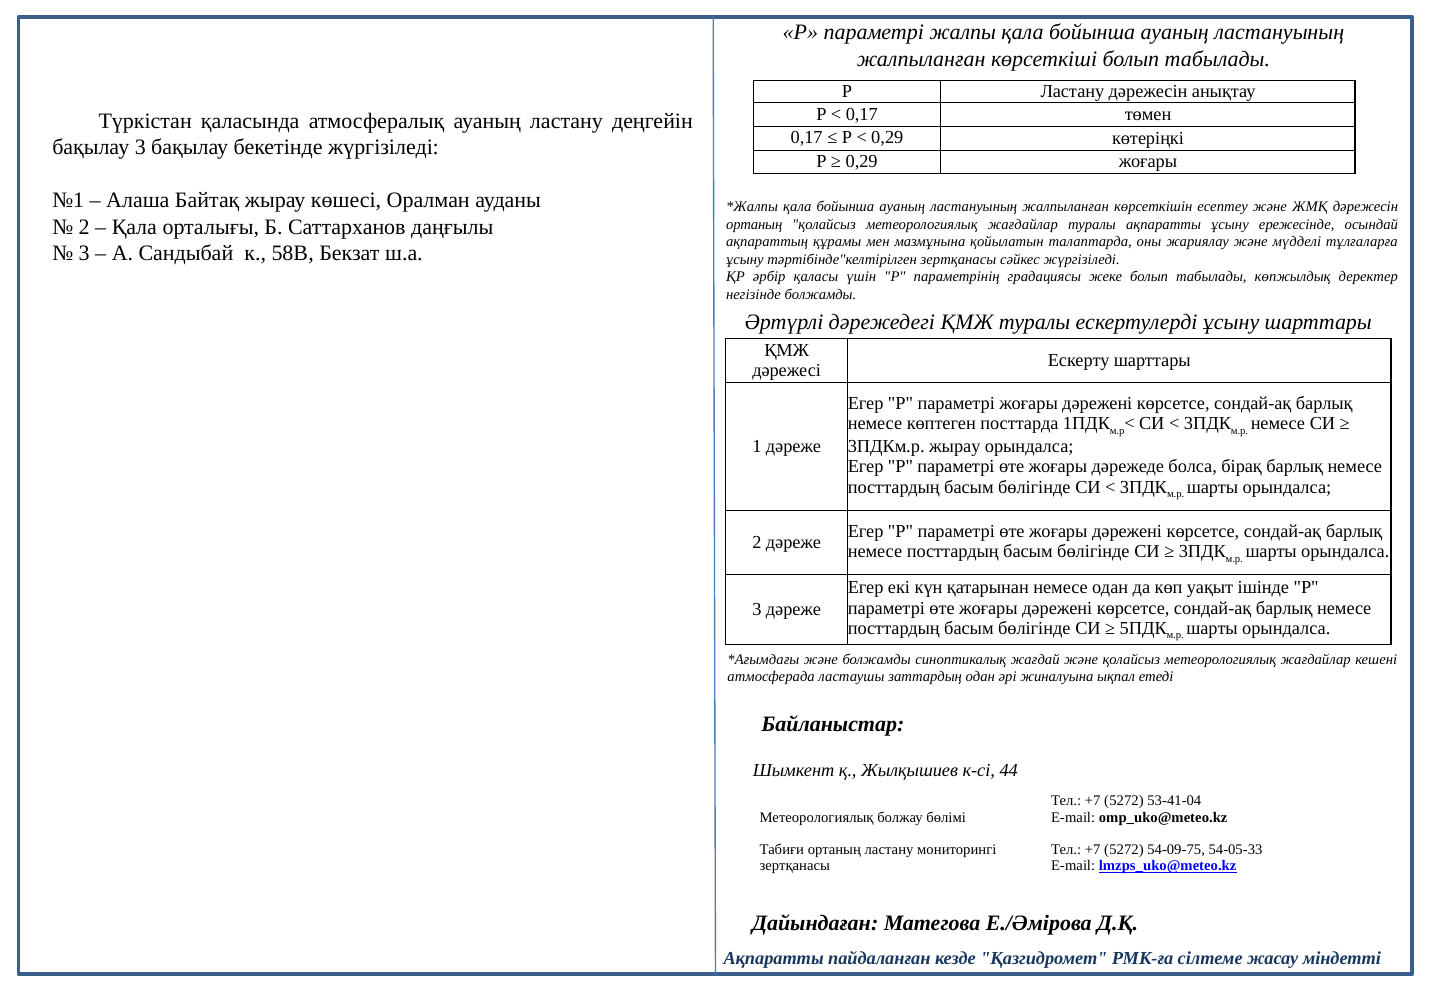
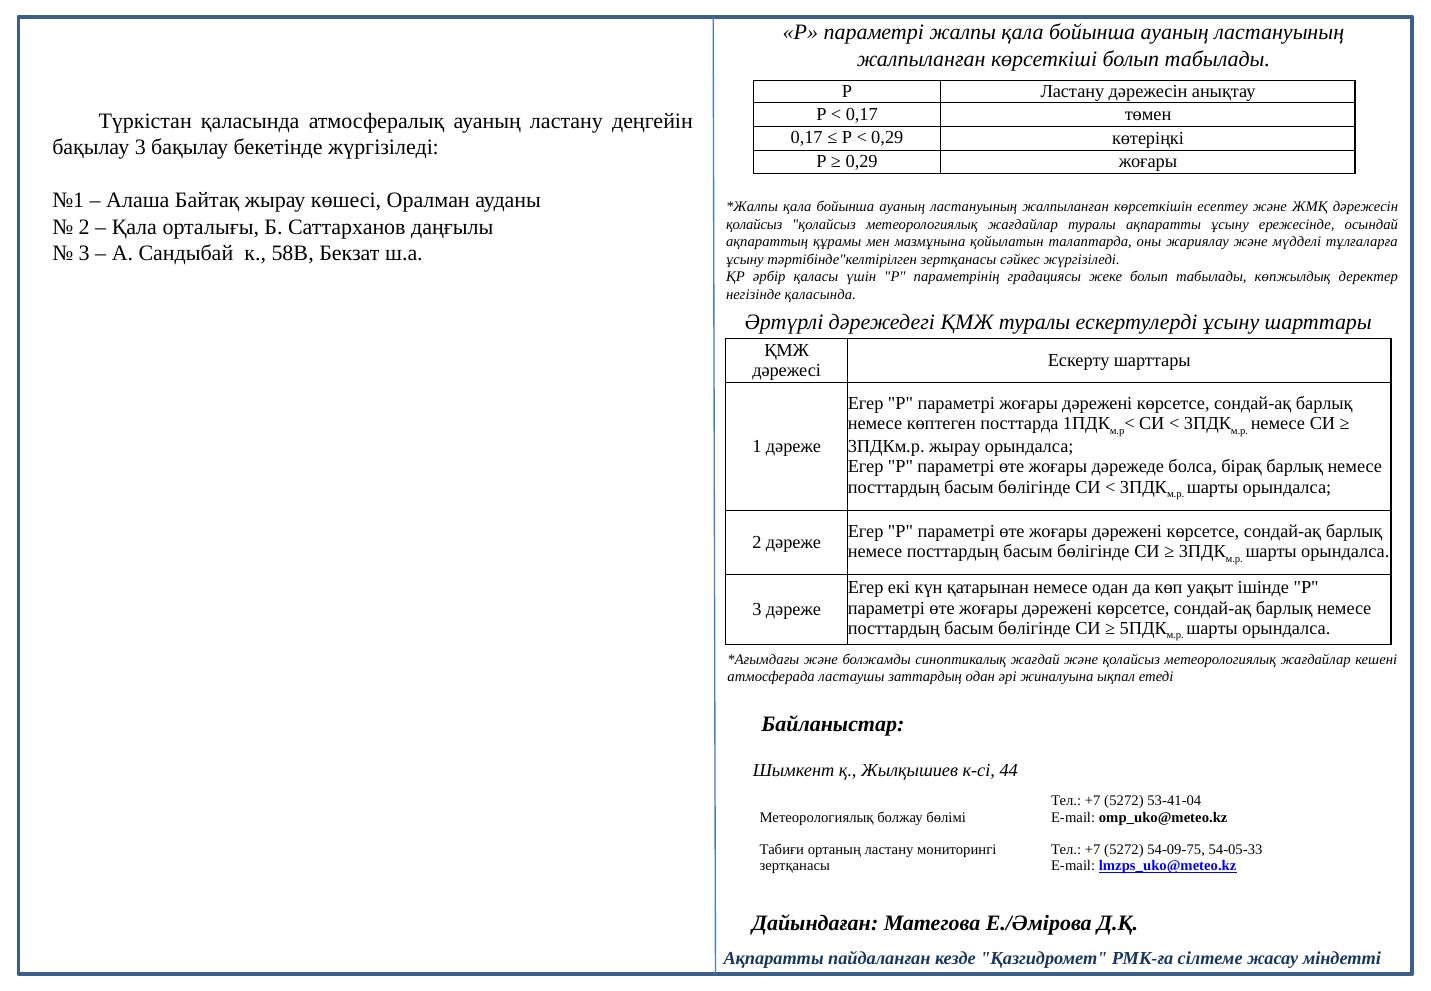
ортаның: ортаның -> қолайсыз (754, 224)
негізінде болжамды: болжамды -> қаласында (820, 294)
